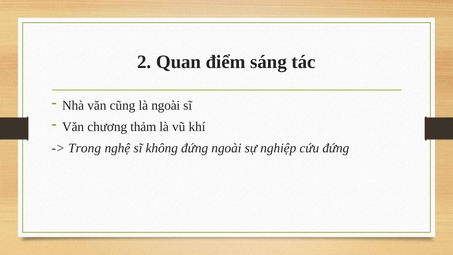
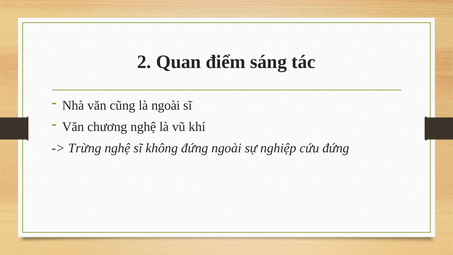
chương thảm: thảm -> nghệ (143, 127)
Trong: Trong -> Trừng (85, 148)
